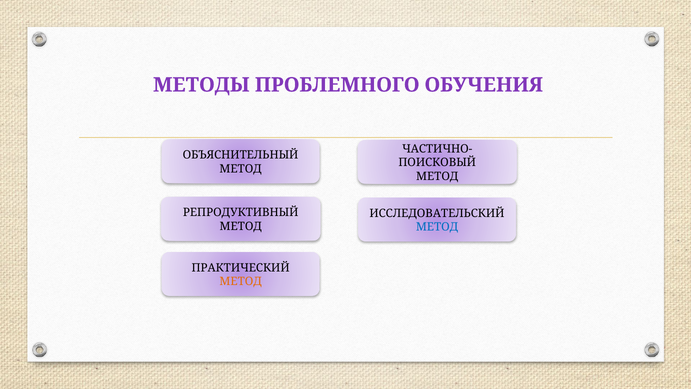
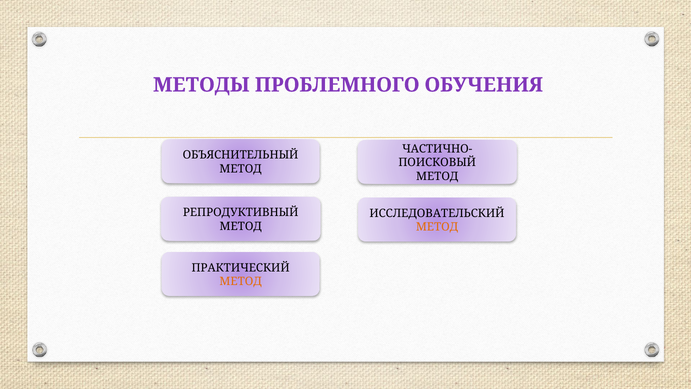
МЕТОД colour: blue -> orange (437, 227)
